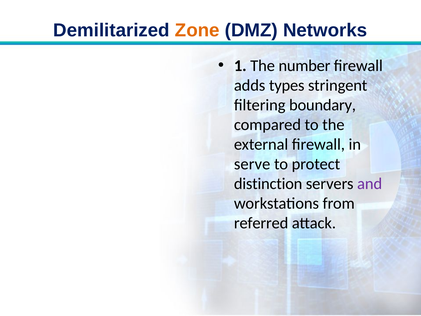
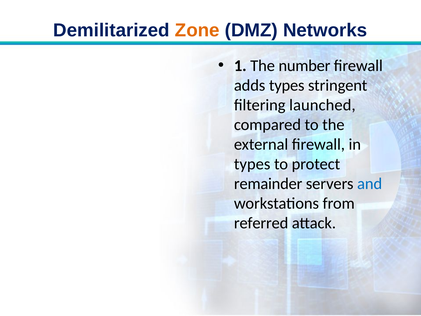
boundary: boundary -> launched (322, 105)
serve: serve -> types (252, 164)
distinction: distinction -> remainder (268, 184)
and colour: purple -> blue (370, 184)
